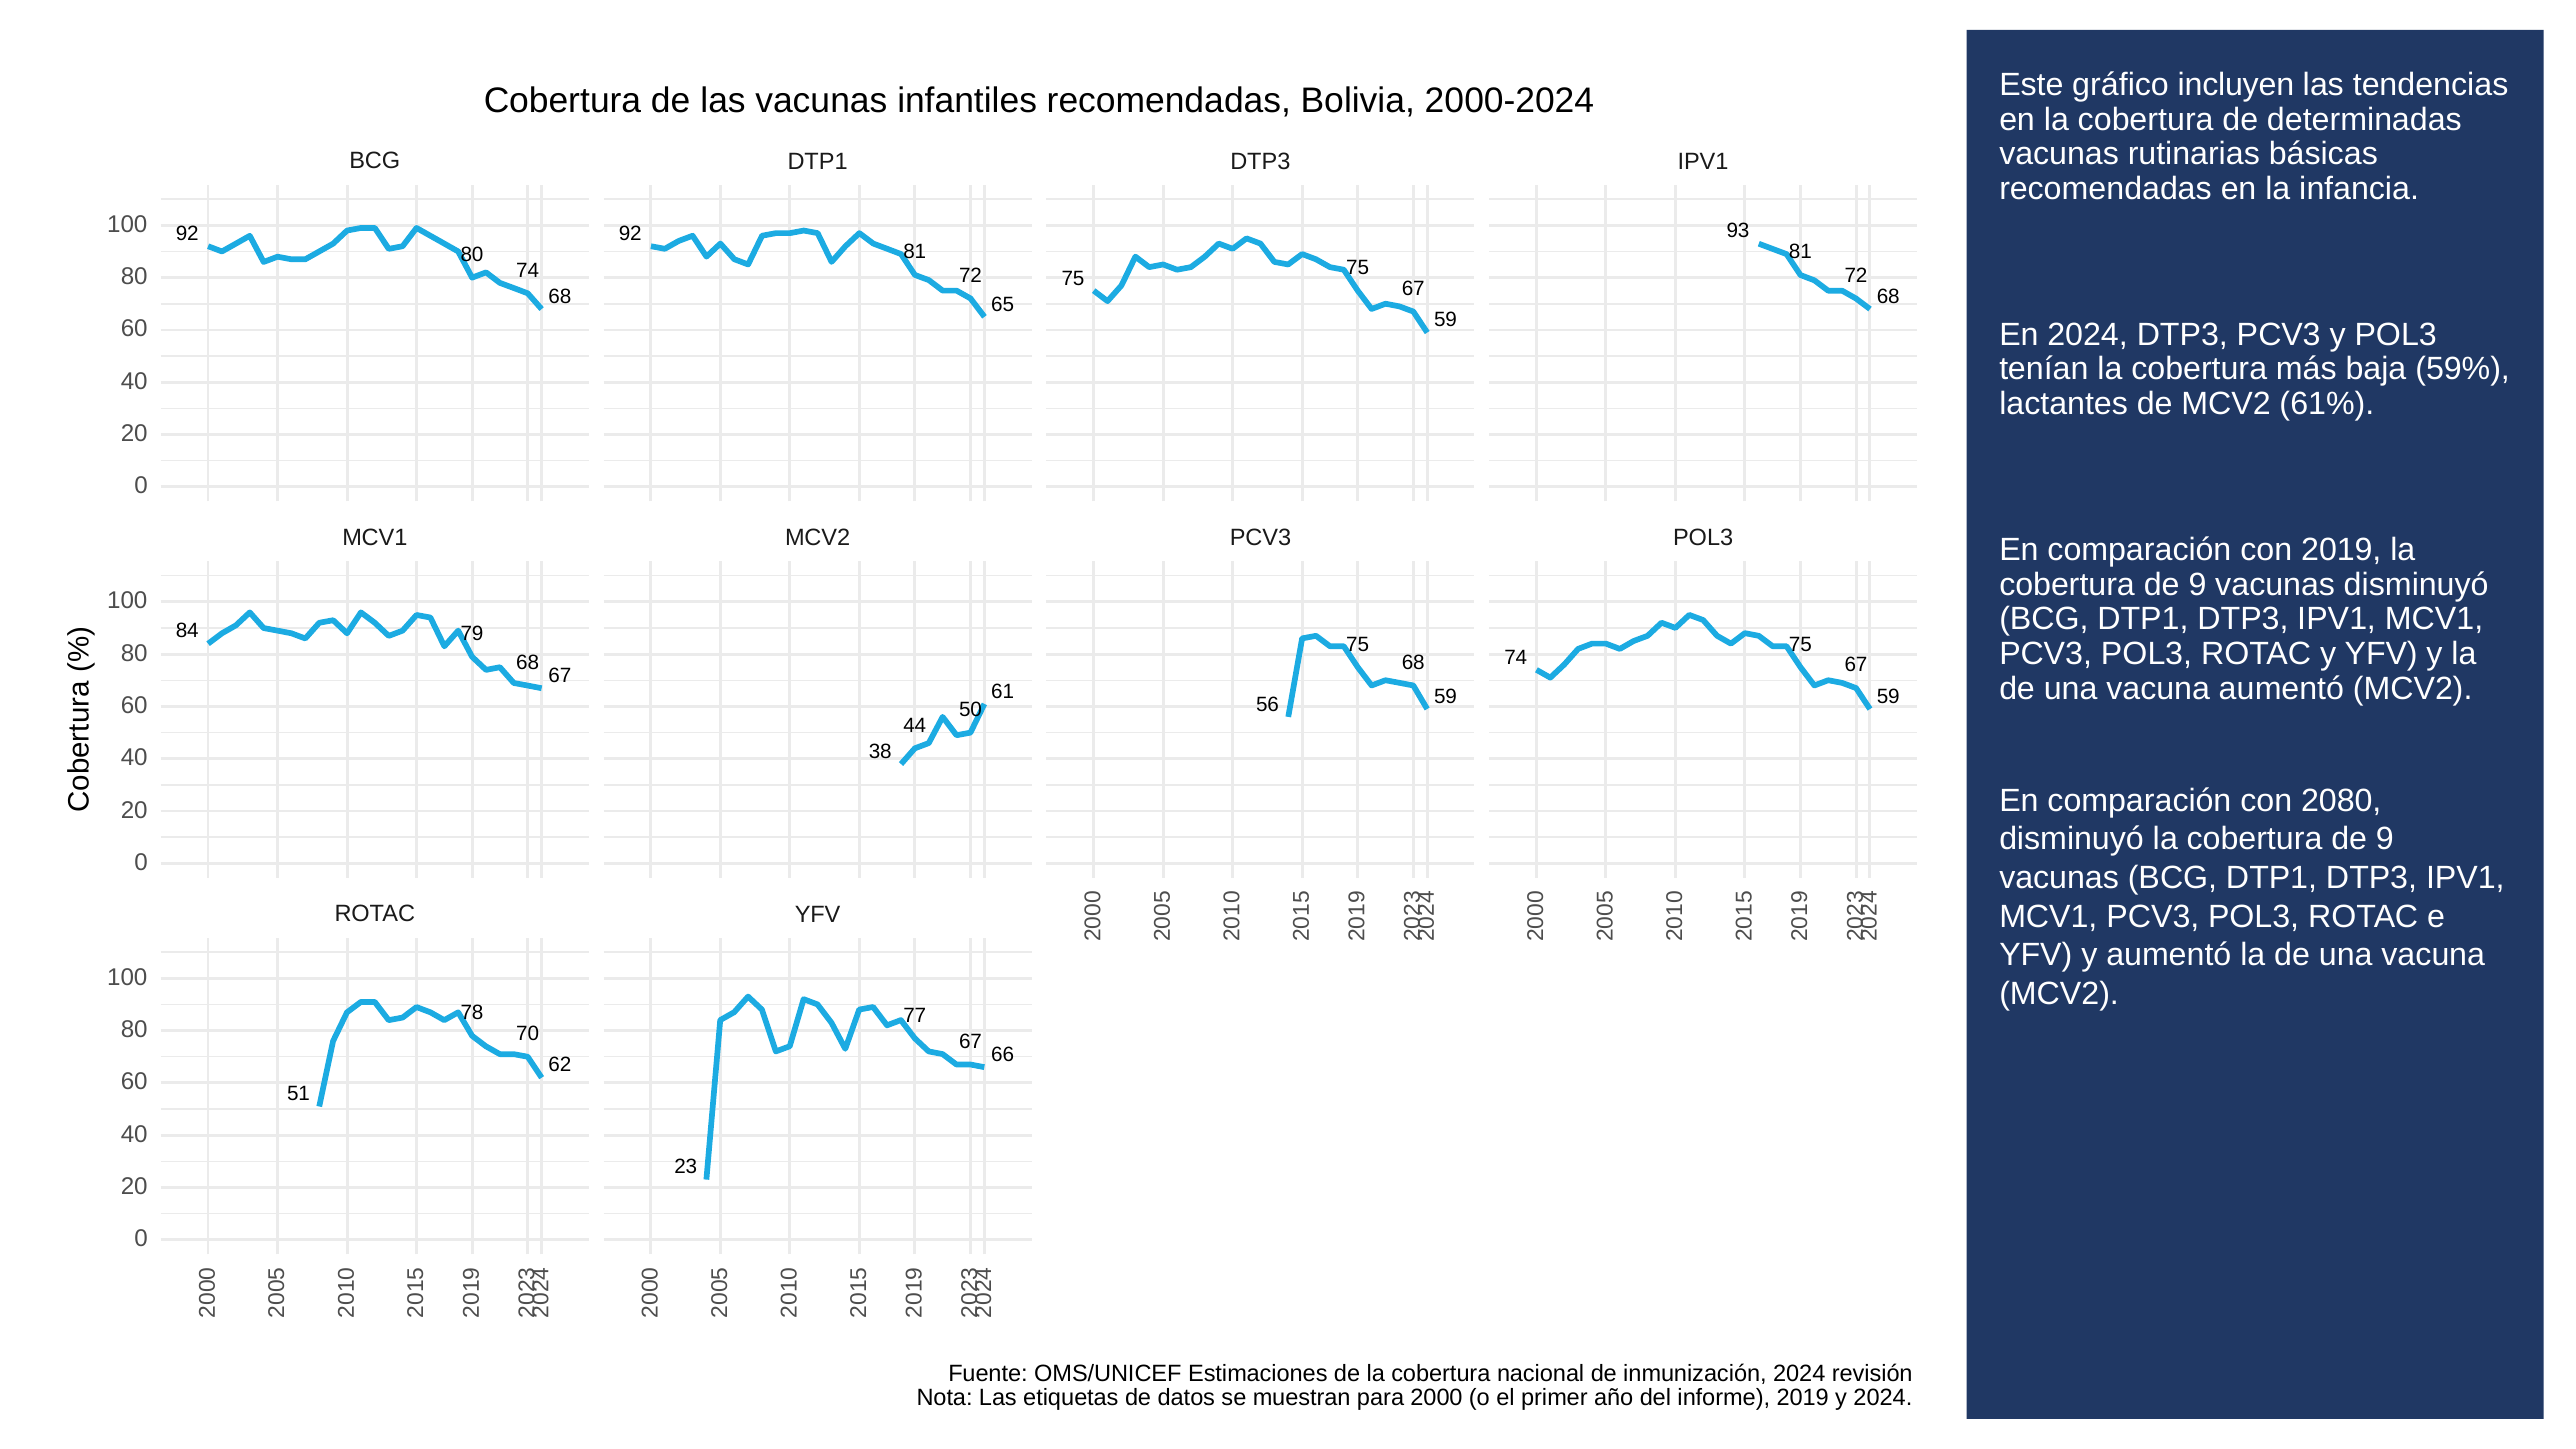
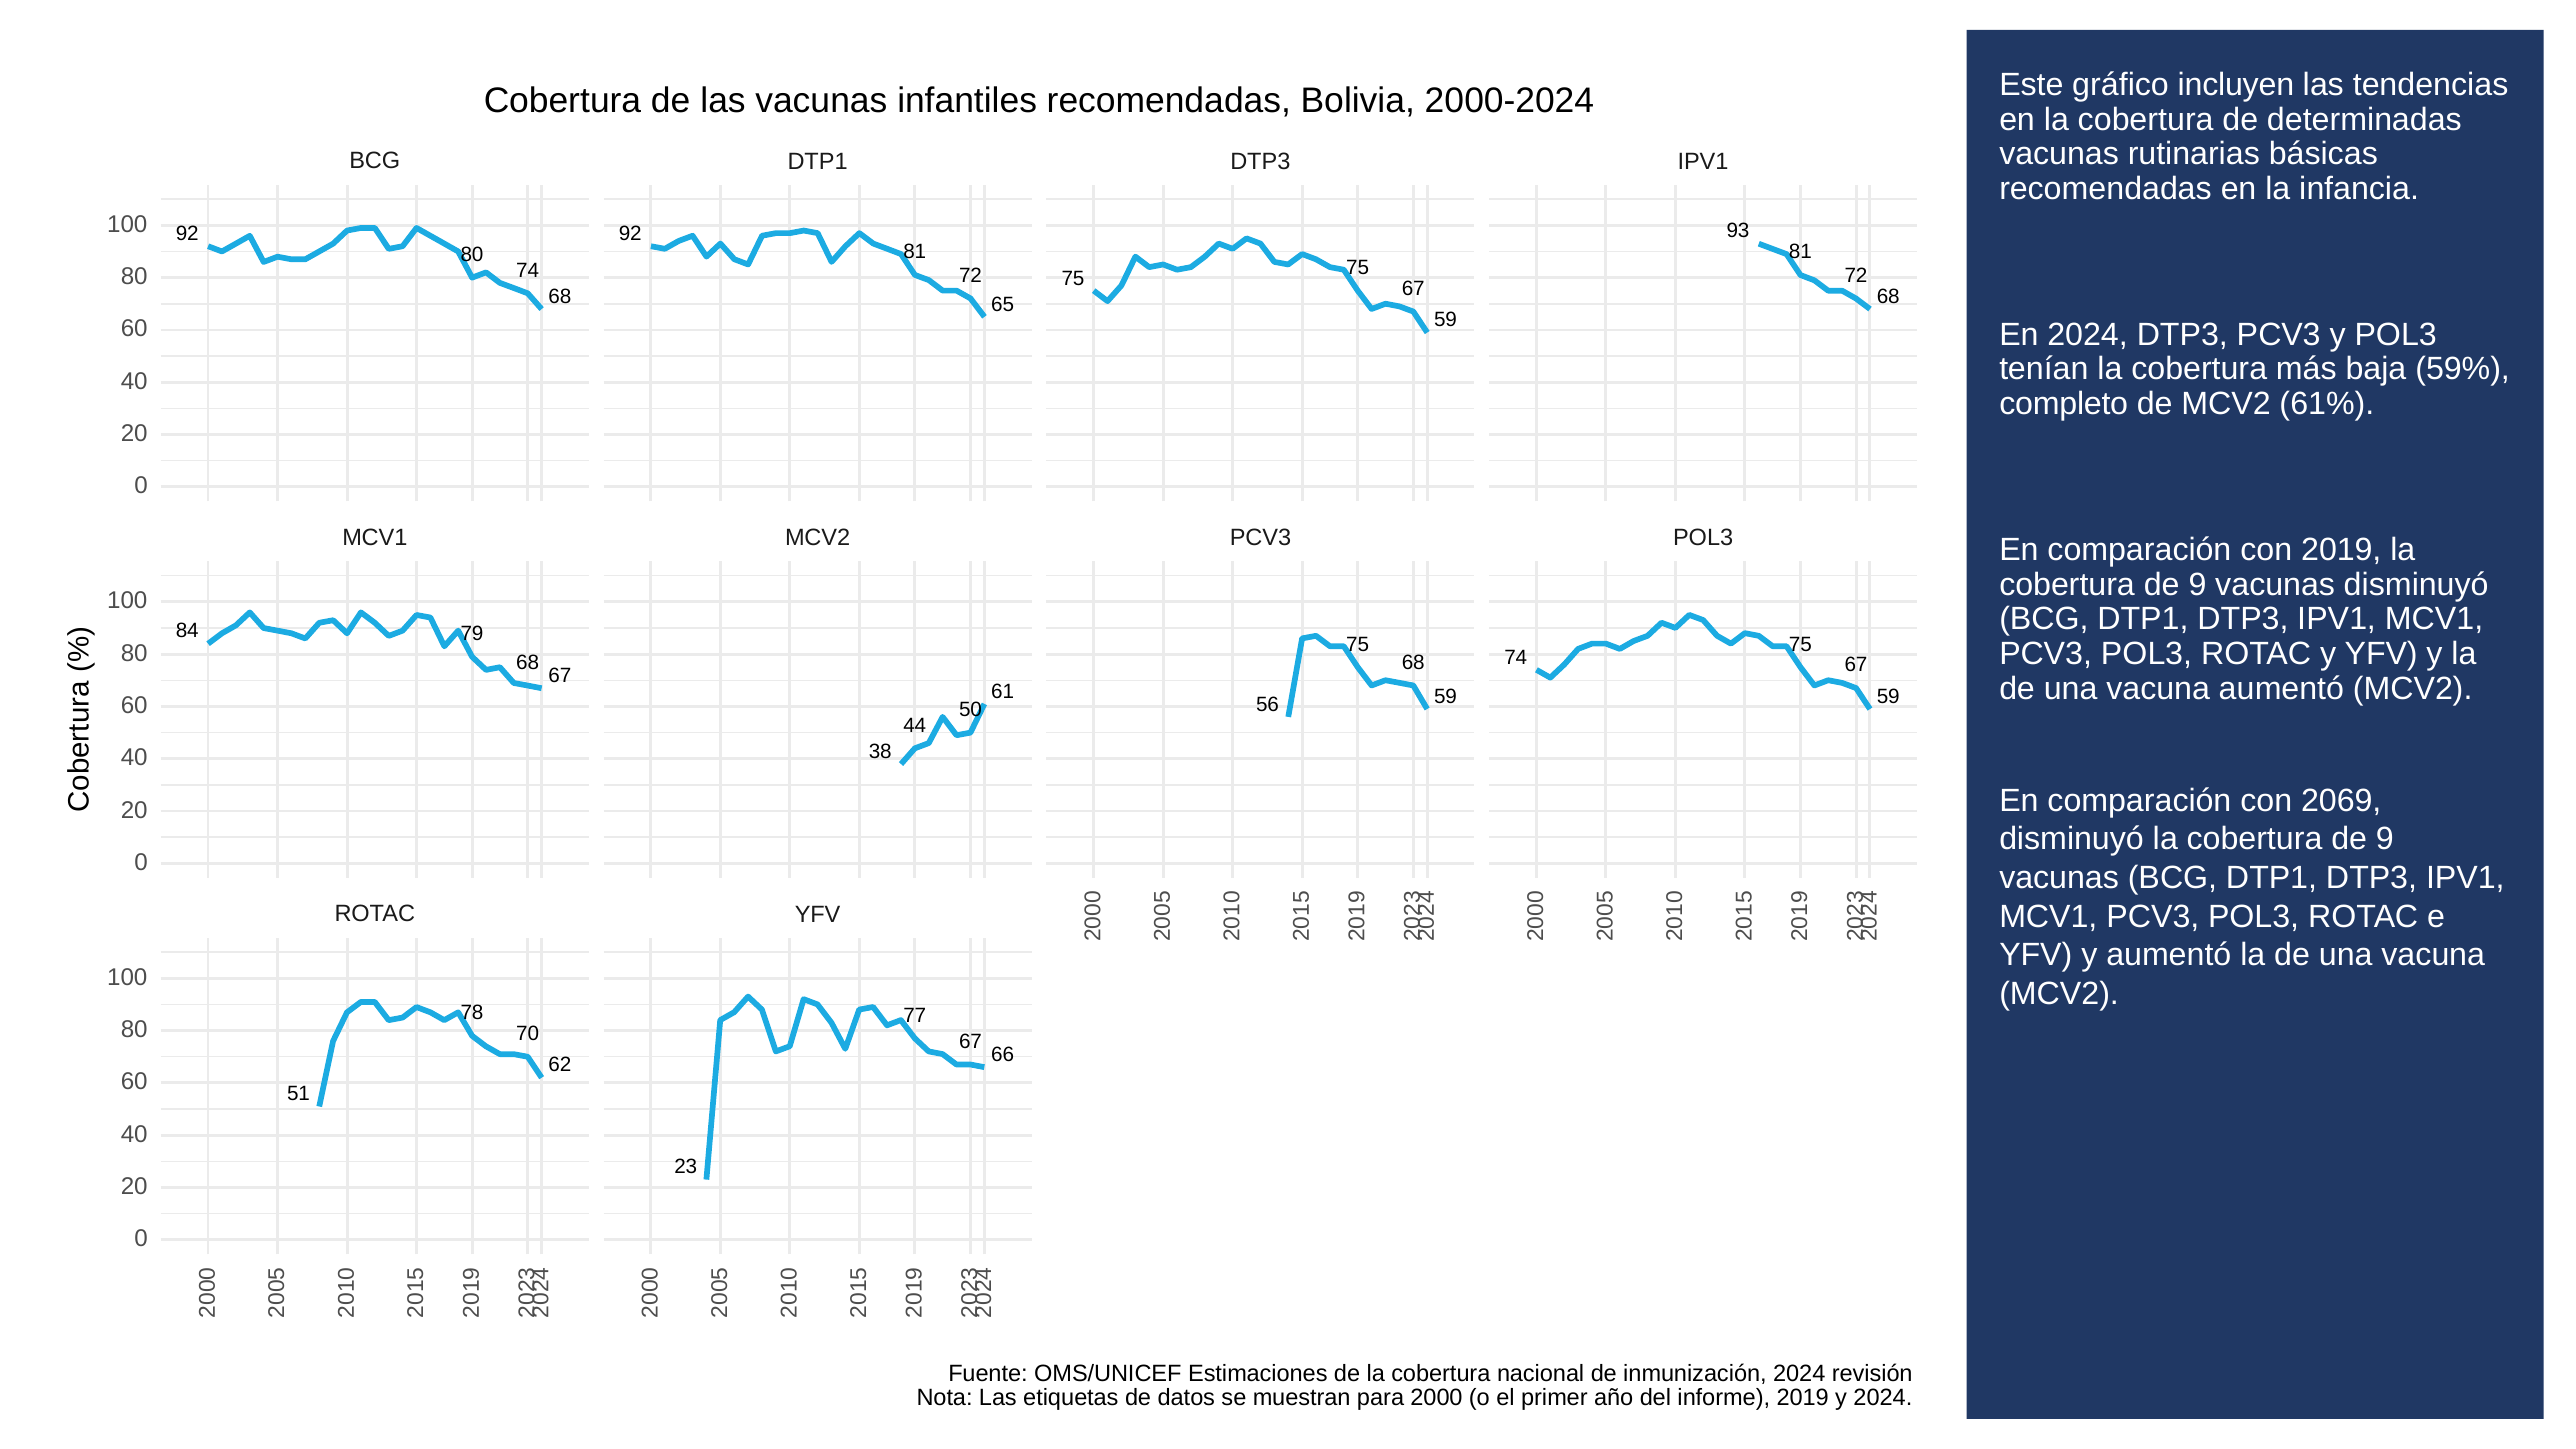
lactantes: lactantes -> completo (2064, 404)
2080: 2080 -> 2069 (2341, 801)
